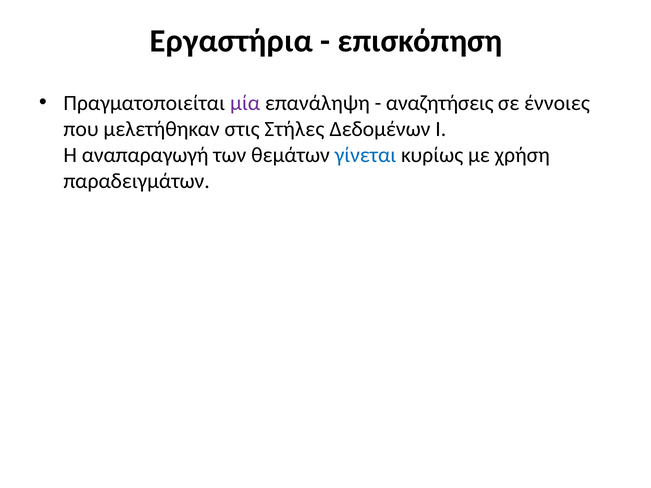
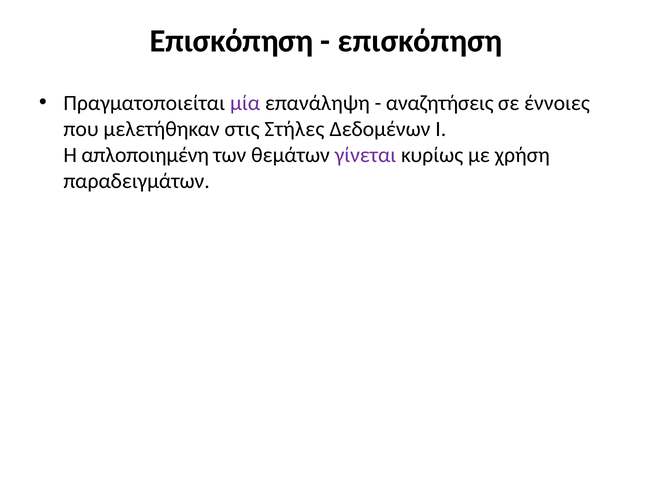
Εργαστήρια: Εργαστήρια -> Επισκόπηση (232, 41)
αναπαραγωγή: αναπαραγωγή -> απλοποιημένη (145, 155)
γίνεται colour: blue -> purple (365, 155)
